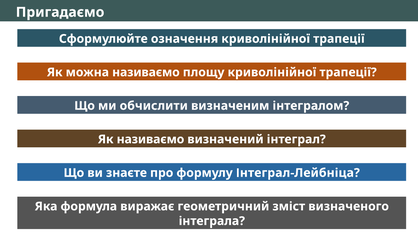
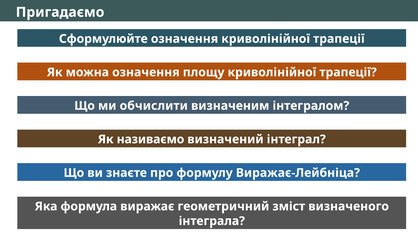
можна називаємо: називаємо -> означення (146, 72)
Інтеграл-Лейбніца: Інтеграл-Лейбніца -> Виражає-Лейбніца (298, 173)
